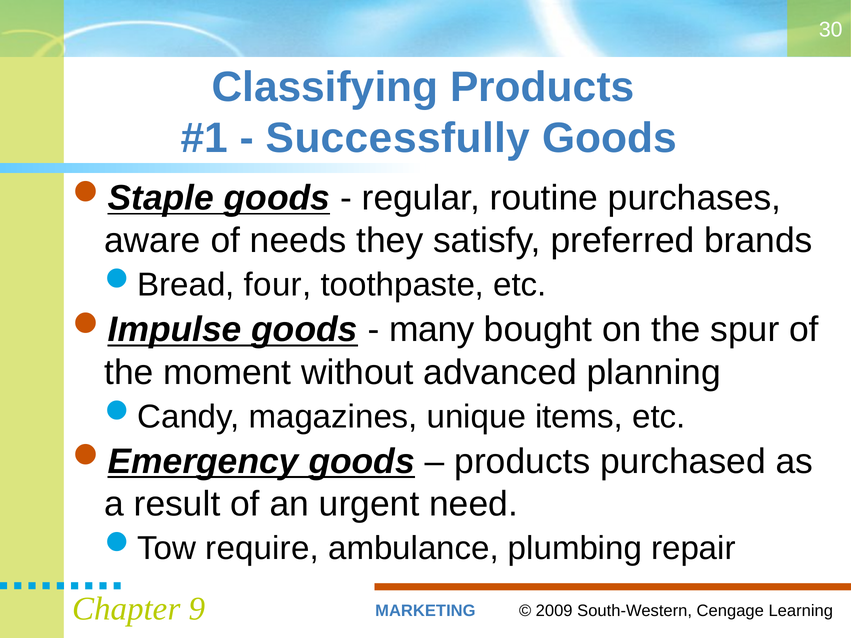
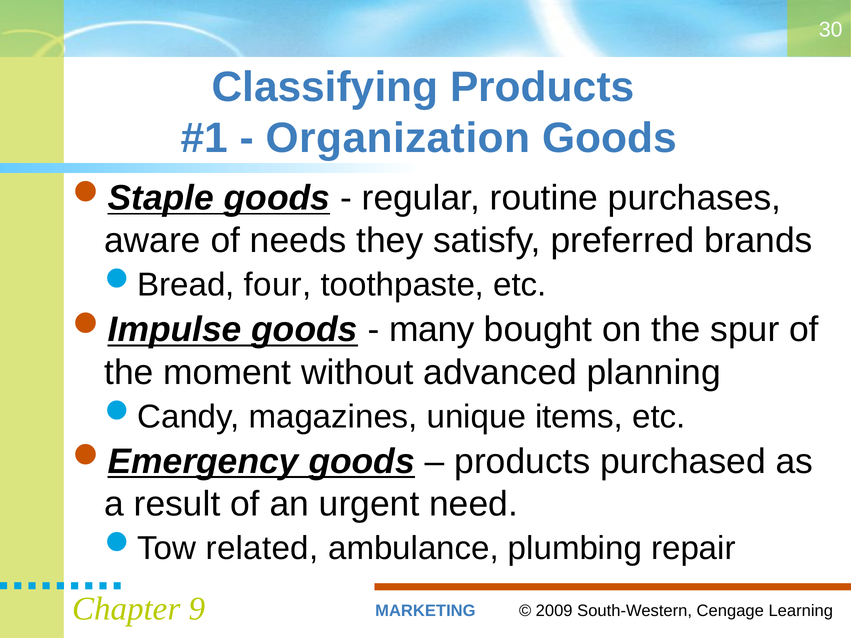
Successfully: Successfully -> Organization (398, 138)
require: require -> related (262, 548)
